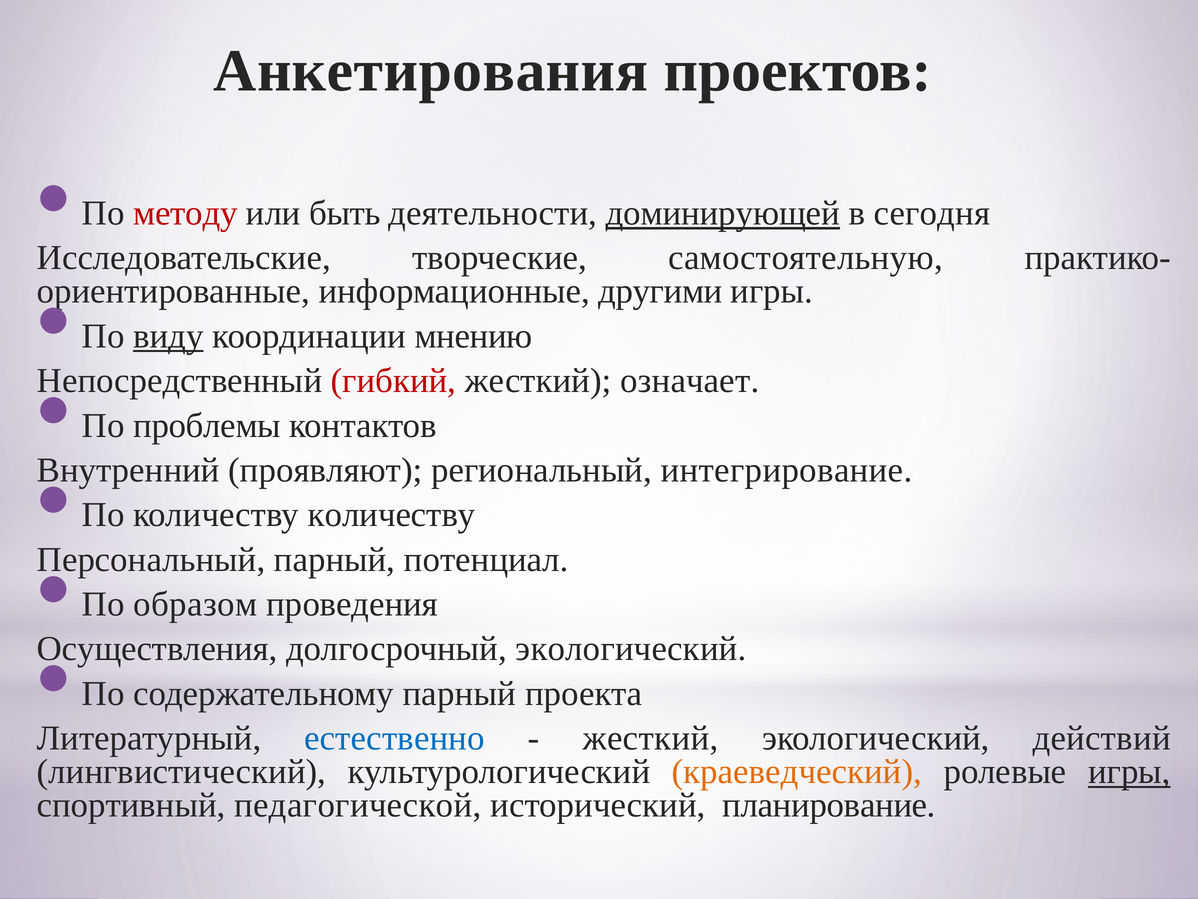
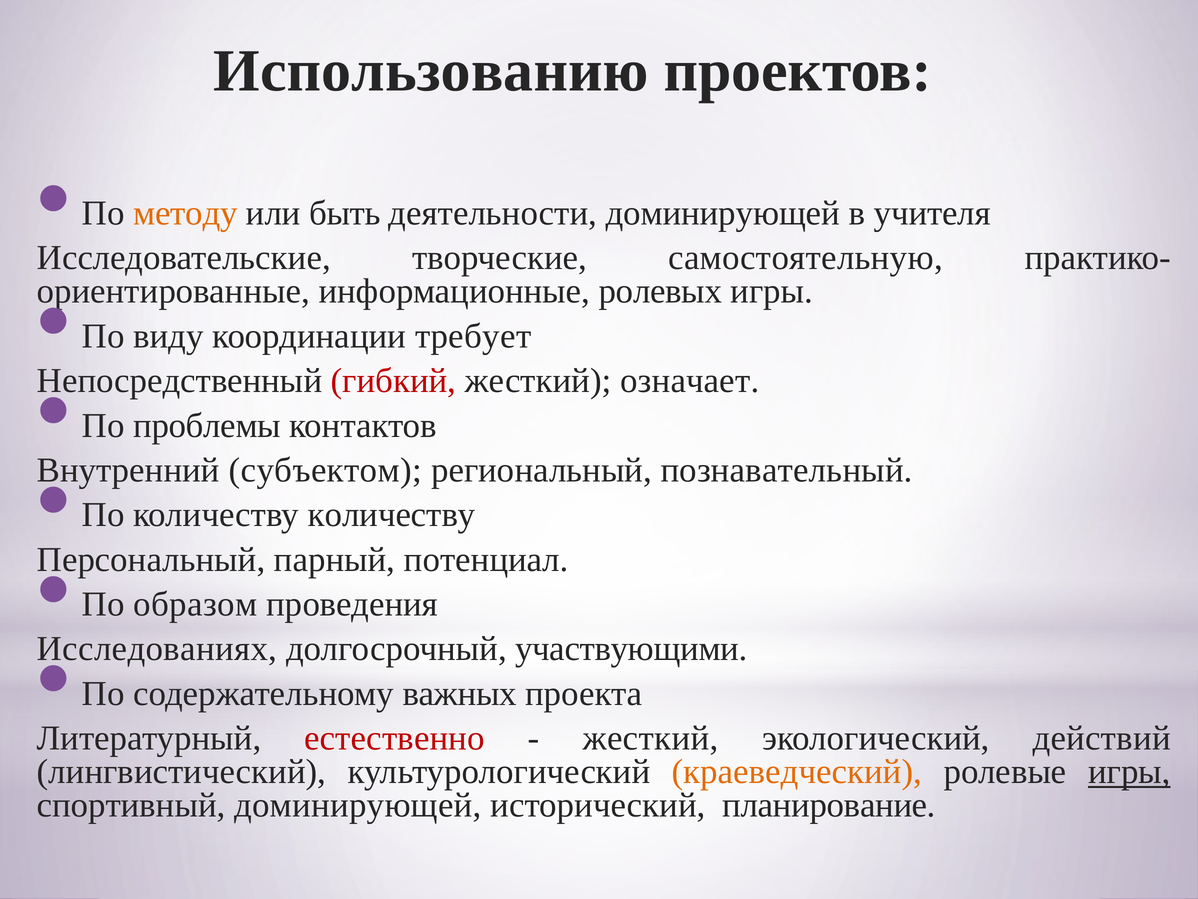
Анкетирования: Анкетирования -> Использованию (431, 71)
методу colour: red -> orange (185, 213)
доминирующей underline: present -> none (723, 213)
сегодня: сегодня -> учителя (932, 213)
другими: другими -> ролевых (660, 291)
виду underline: present -> none (168, 336)
мнению: мнению -> требует (473, 336)
проявляют: проявляют -> субъектом (325, 470)
интегрирование: интегрирование -> познавательный (787, 470)
Осуществления: Осуществления -> Исследованиях (157, 649)
долгосрочный экологический: экологический -> участвующими (631, 649)
содержательному парный: парный -> важных (460, 693)
естественно colour: blue -> red (394, 738)
спортивный педагогической: педагогической -> доминирующей (358, 805)
